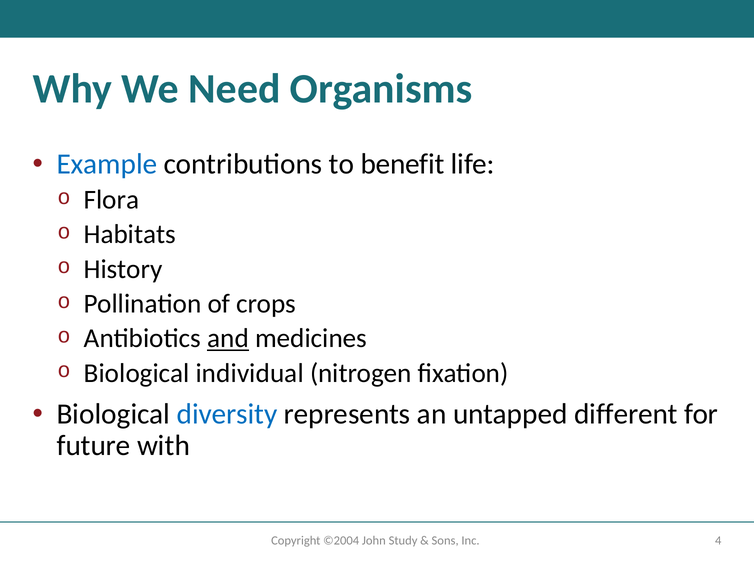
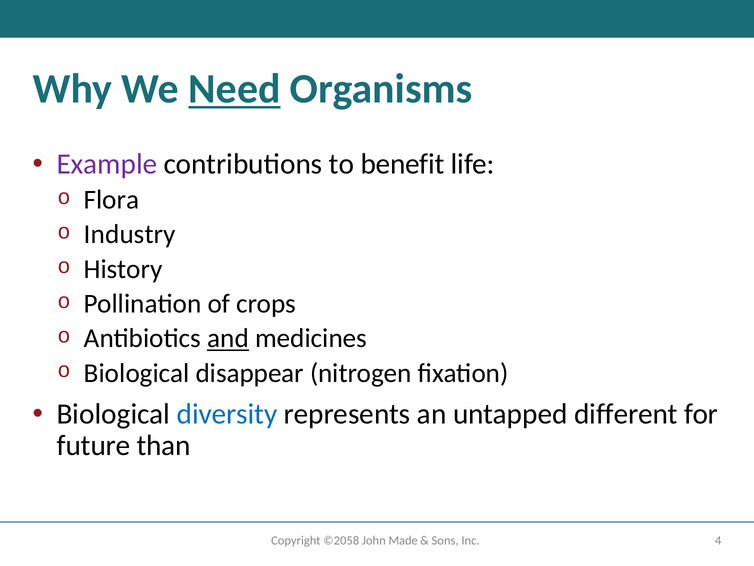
Need underline: none -> present (234, 89)
Example colour: blue -> purple (107, 164)
Habitats: Habitats -> Industry (130, 234)
individual: individual -> disappear (250, 373)
with: with -> than (164, 445)
©2004: ©2004 -> ©2058 (341, 540)
Study: Study -> Made (403, 540)
